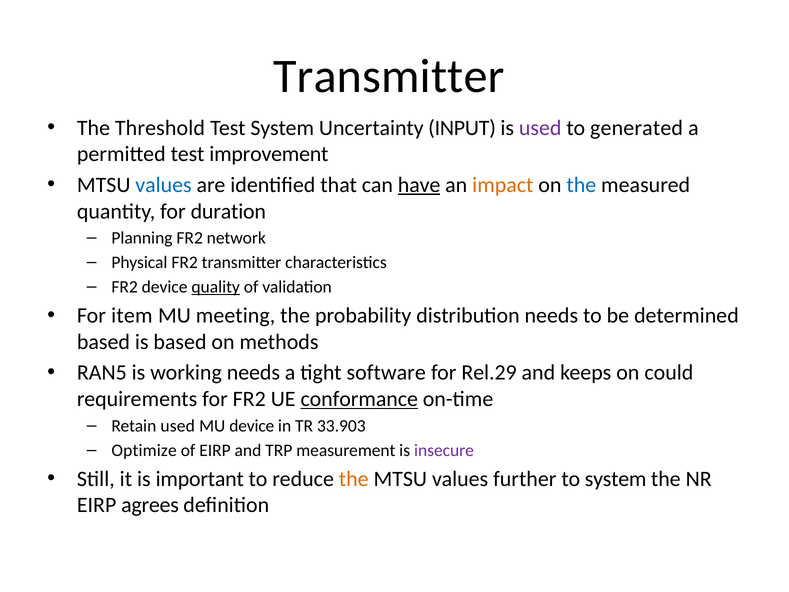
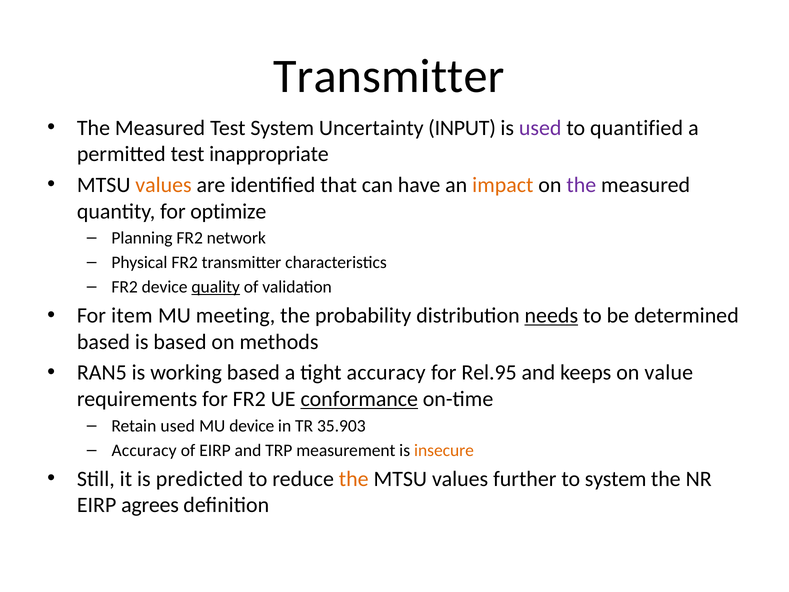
Threshold: Threshold -> Measured (160, 128)
generated: generated -> quantified (637, 128)
improvement: improvement -> inappropriate (269, 154)
values colour: blue -> orange (163, 185)
have underline: present -> none (419, 185)
the colour: blue -> purple (581, 185)
duration: duration -> optimize (228, 211)
needs underline: none -> present (551, 315)
working needs: needs -> based (253, 373)
tight software: software -> accuracy (386, 373)
Rel.29: Rel.29 -> Rel.95 (489, 373)
could: could -> value (669, 373)
33.903: 33.903 -> 35.903 (341, 426)
Optimize: Optimize -> Accuracy (144, 450)
insecure colour: purple -> orange (444, 450)
important: important -> predicted (200, 479)
